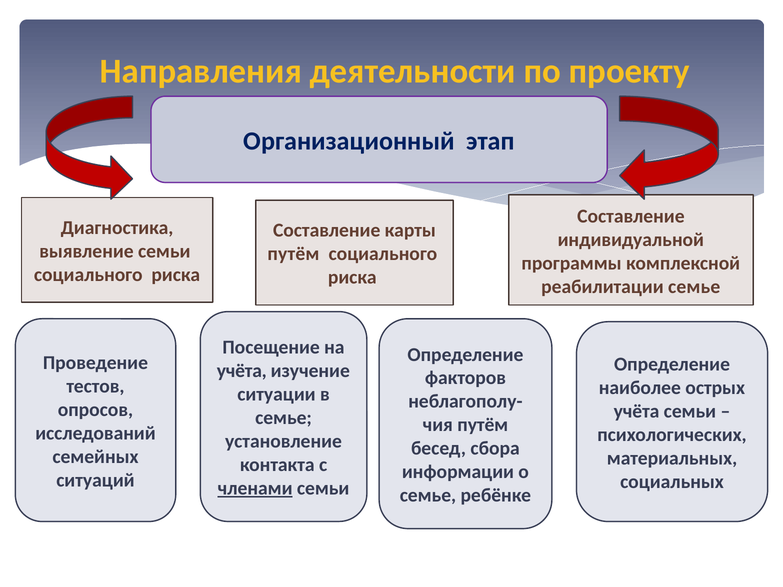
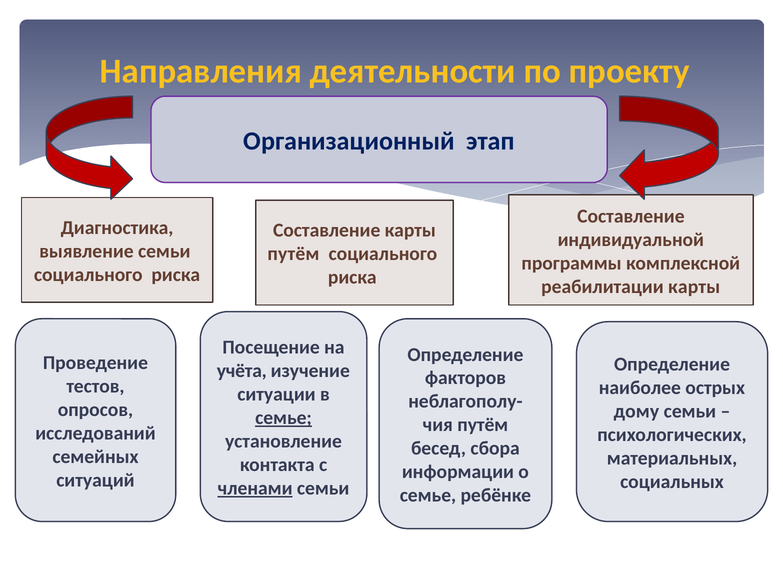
реабилитации семье: семье -> карты (694, 287)
учёта: учёта -> дому (636, 411)
семье underline: none -> present (284, 418)
